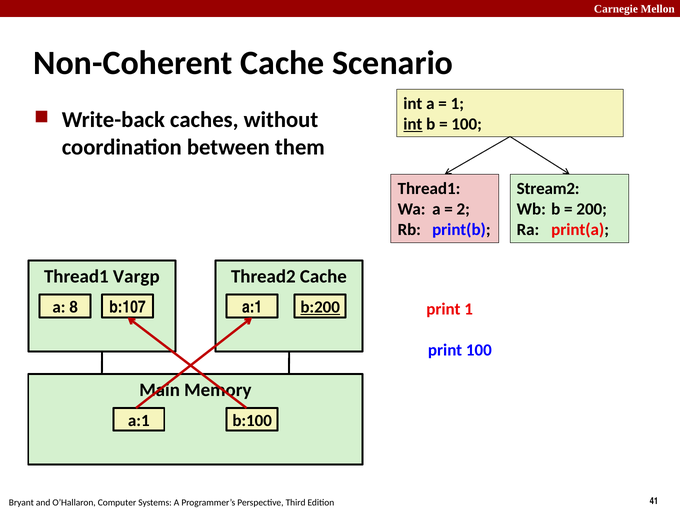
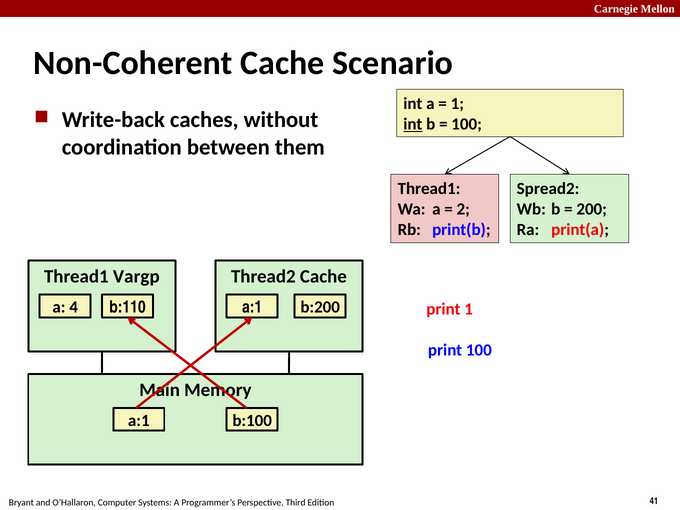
Stream2: Stream2 -> Spread2 (548, 189)
8: 8 -> 4 (74, 307)
b:200 underline: present -> none (320, 307)
b:107: b:107 -> b:110 (128, 307)
